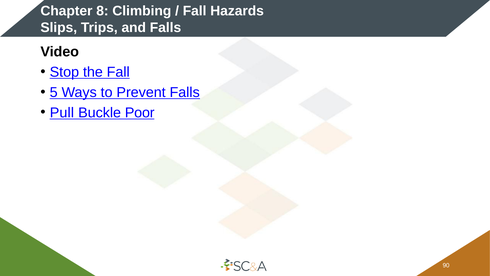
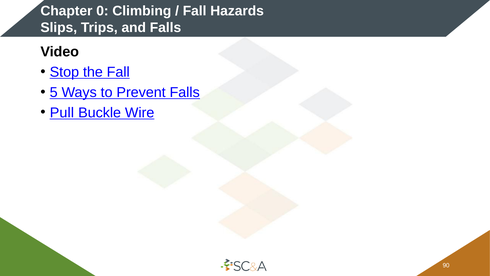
8: 8 -> 0 (102, 11)
Poor: Poor -> Wire (140, 113)
